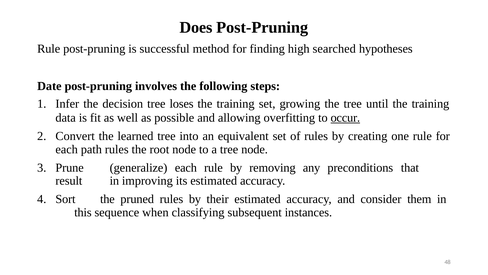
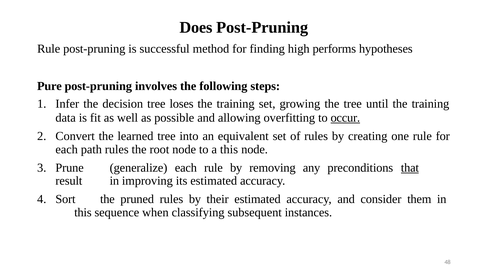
searched: searched -> performs (334, 49)
Date: Date -> Pure (49, 86)
a tree: tree -> this (229, 149)
that underline: none -> present (410, 167)
